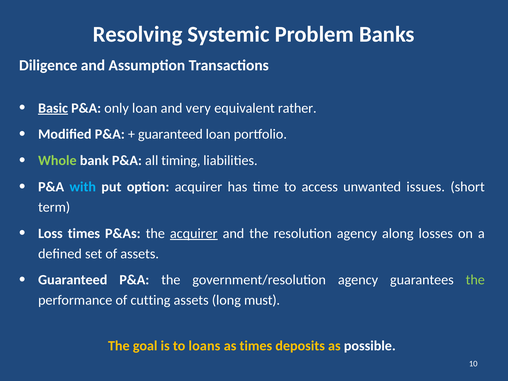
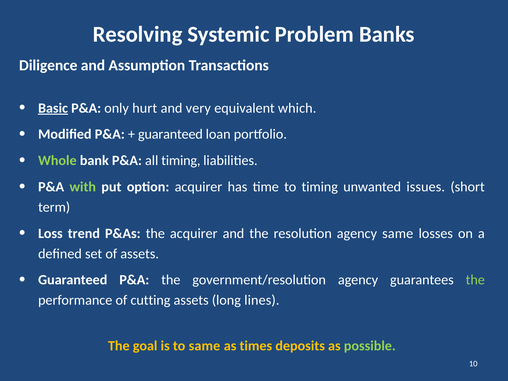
only loan: loan -> hurt (145, 108)
rather: rather -> which (297, 108)
with colour: light blue -> light green (83, 187)
to access: access -> timing (320, 187)
Loss times: times -> trend (84, 233)
acquirer underline: present -> none (194, 233)
agency along: along -> same (398, 233)
must: must -> lines (262, 300)
to loans: loans -> same (204, 346)
possible colour: white -> light green (370, 346)
